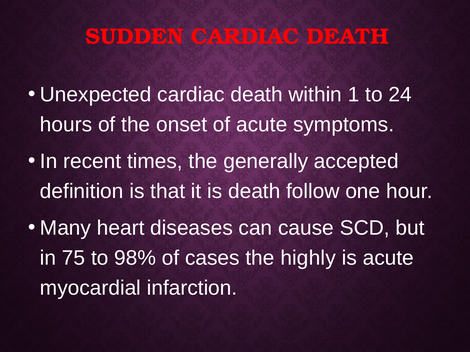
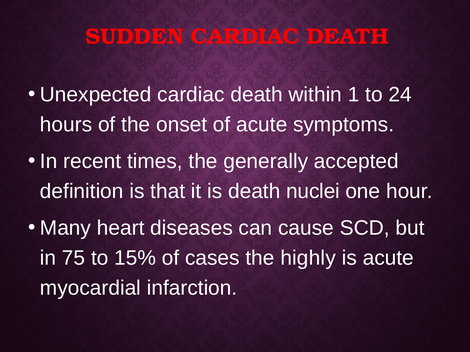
follow: follow -> nuclei (313, 192)
98%: 98% -> 15% (135, 258)
